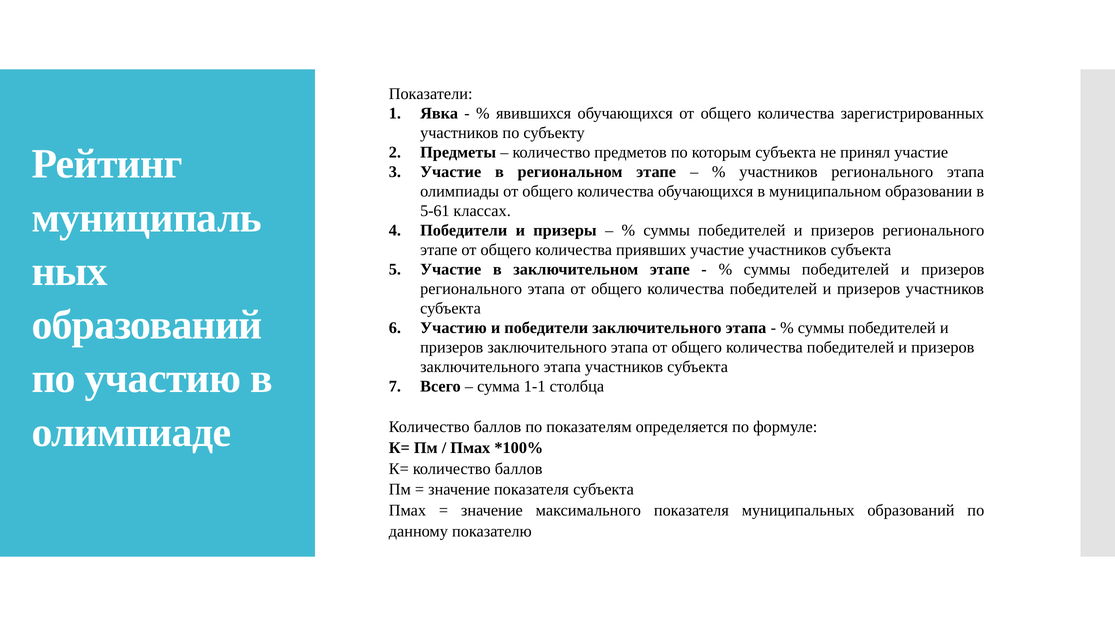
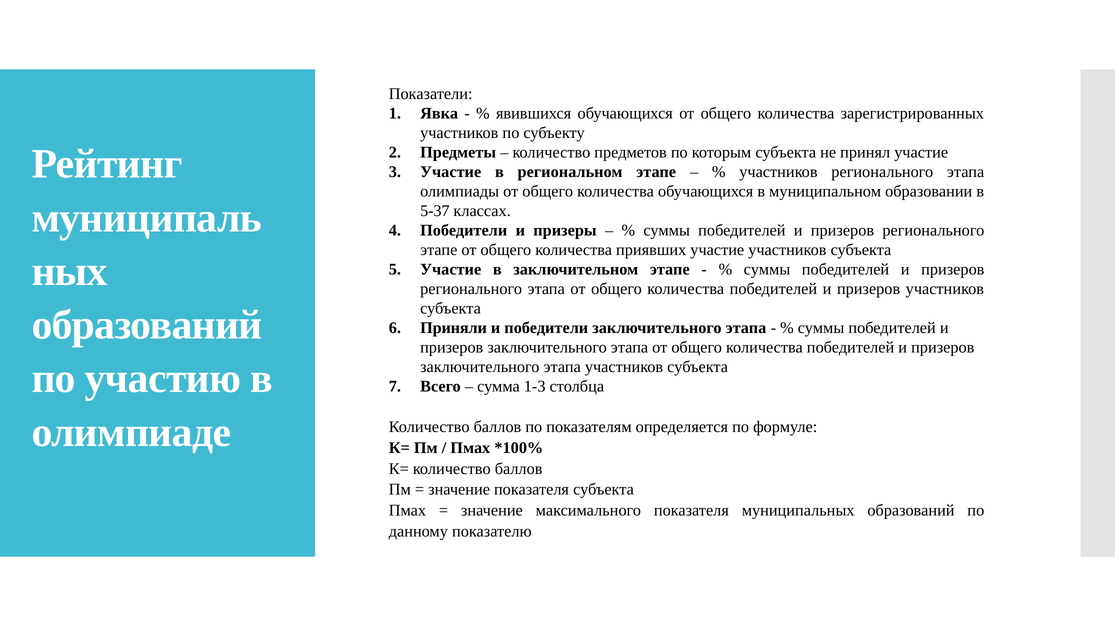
5-61: 5-61 -> 5-37 (435, 211)
Участию: Участию -> Приняли (454, 328)
1-1: 1-1 -> 1-3 (535, 387)
